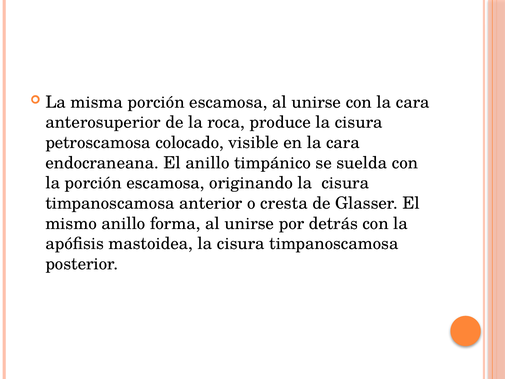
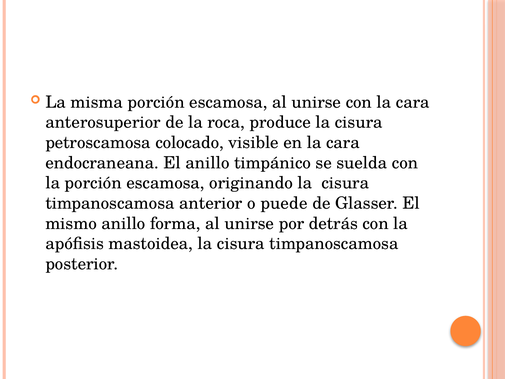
cresta: cresta -> puede (284, 203)
